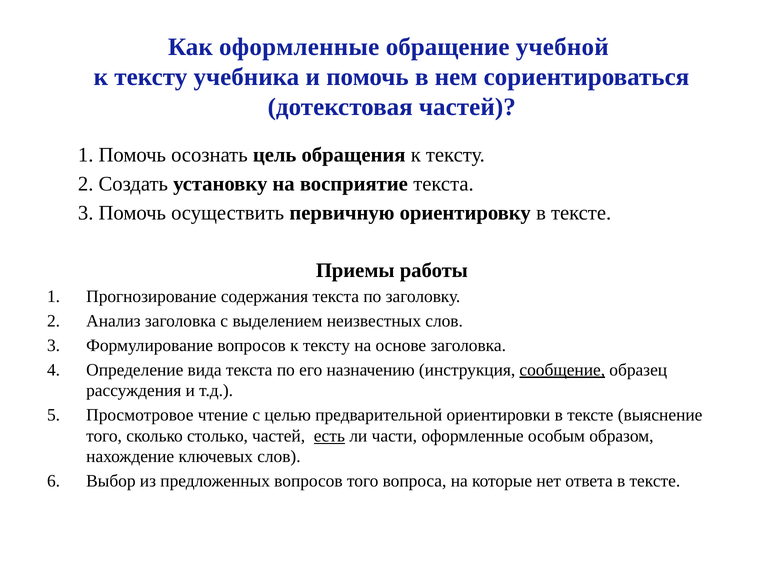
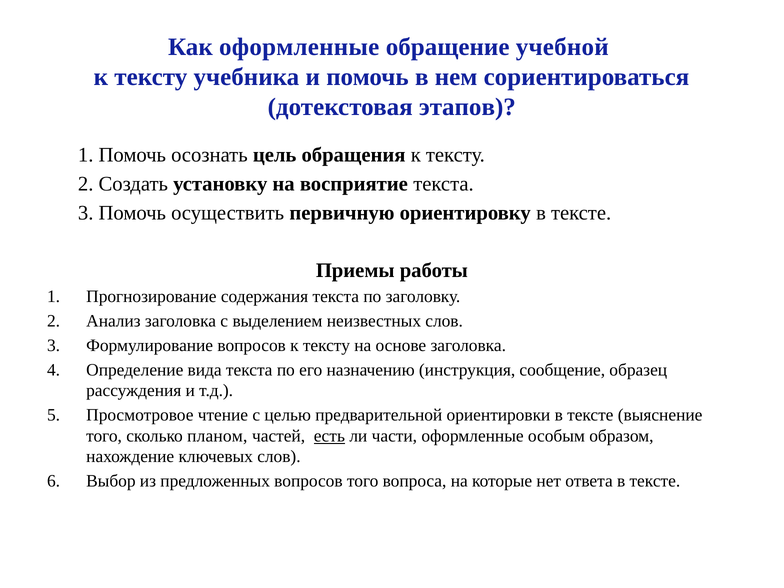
дотекстовая частей: частей -> этапов (467, 107)
сообщение underline: present -> none (562, 370)
столько: столько -> планом (217, 436)
